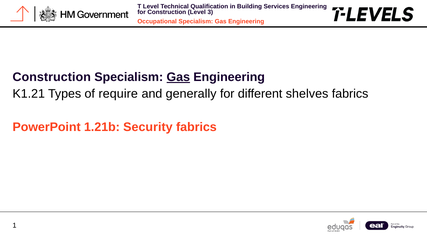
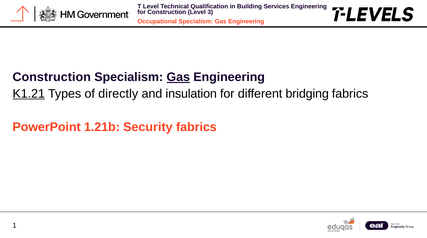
K1.21 underline: none -> present (29, 94)
require: require -> directly (118, 94)
generally: generally -> insulation (191, 94)
shelves: shelves -> bridging (307, 94)
